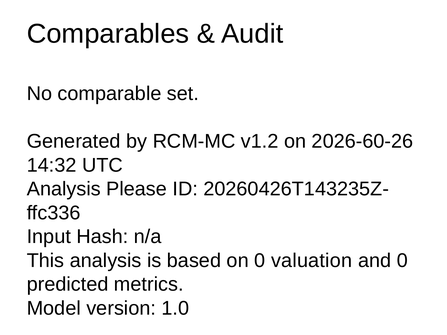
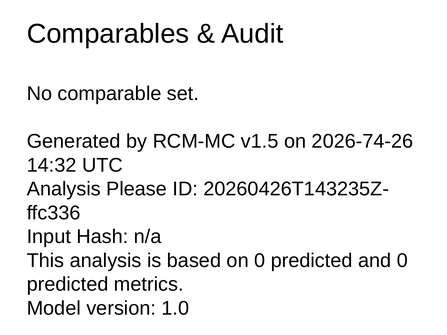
v1.2: v1.2 -> v1.5 (260, 141)
2026-60-26: 2026-60-26 -> 2026-74-26 (362, 141)
on 0 valuation: valuation -> predicted (312, 261)
